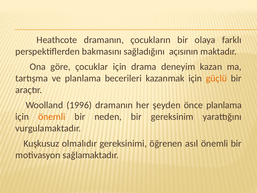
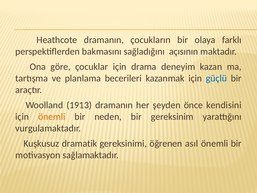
güçlü colour: orange -> blue (216, 78)
1996: 1996 -> 1913 (79, 105)
önce planlama: planlama -> kendisini (224, 105)
olmalıdır: olmalıdır -> dramatik (79, 143)
